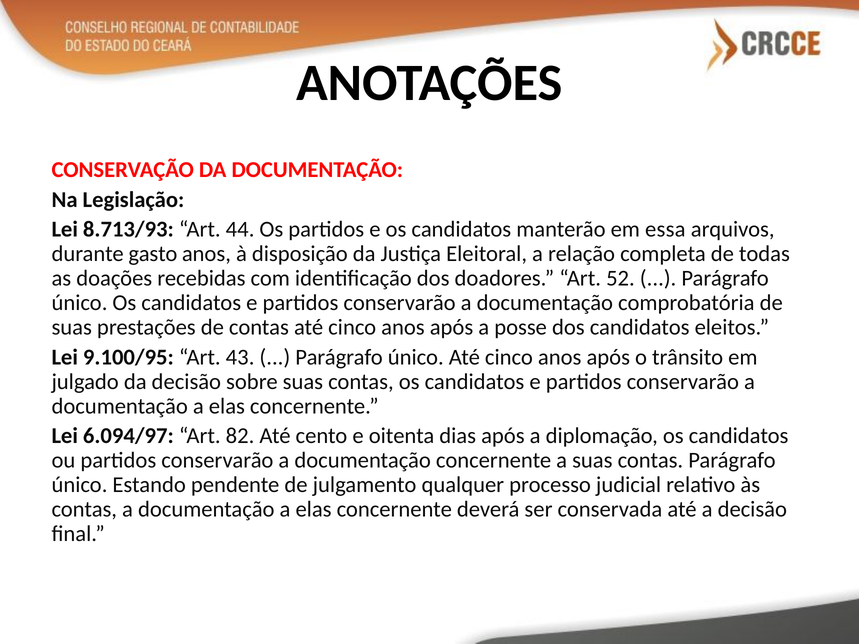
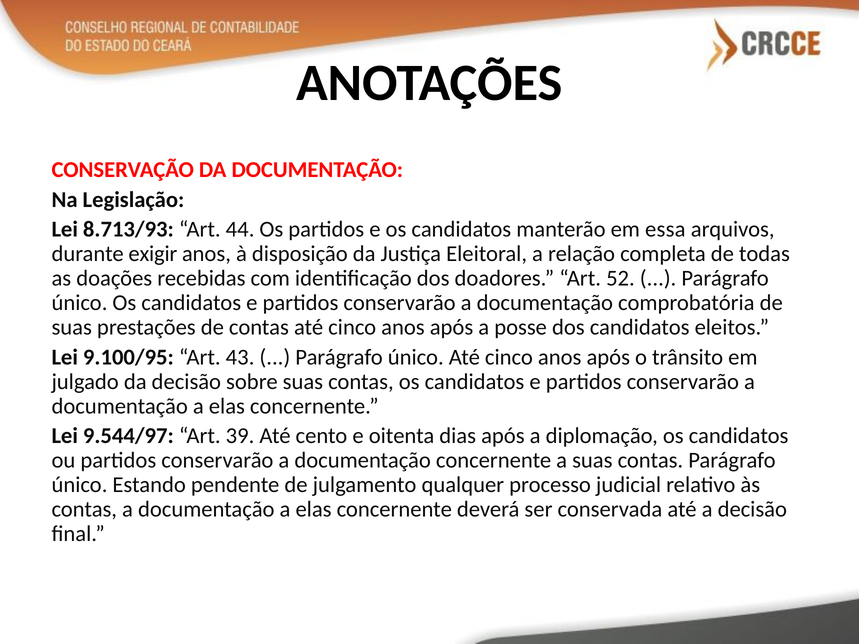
gasto: gasto -> exigir (153, 254)
6.094/97: 6.094/97 -> 9.544/97 (128, 436)
82: 82 -> 39 (240, 436)
